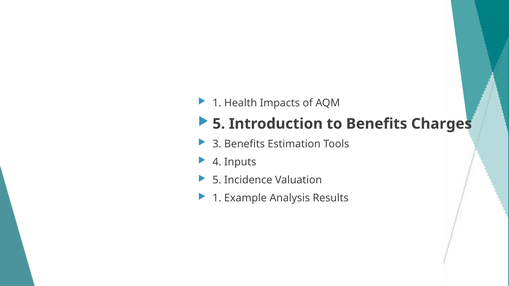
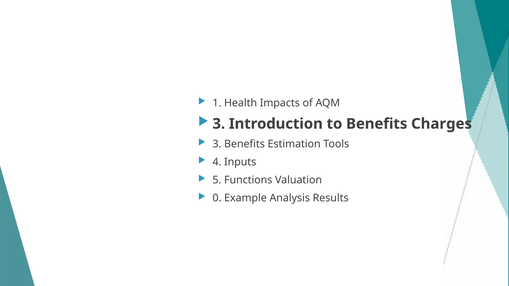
5: 5 -> 3 (219, 124)
Incidence: Incidence -> Functions (248, 180)
1: 1 -> 0 (217, 198)
